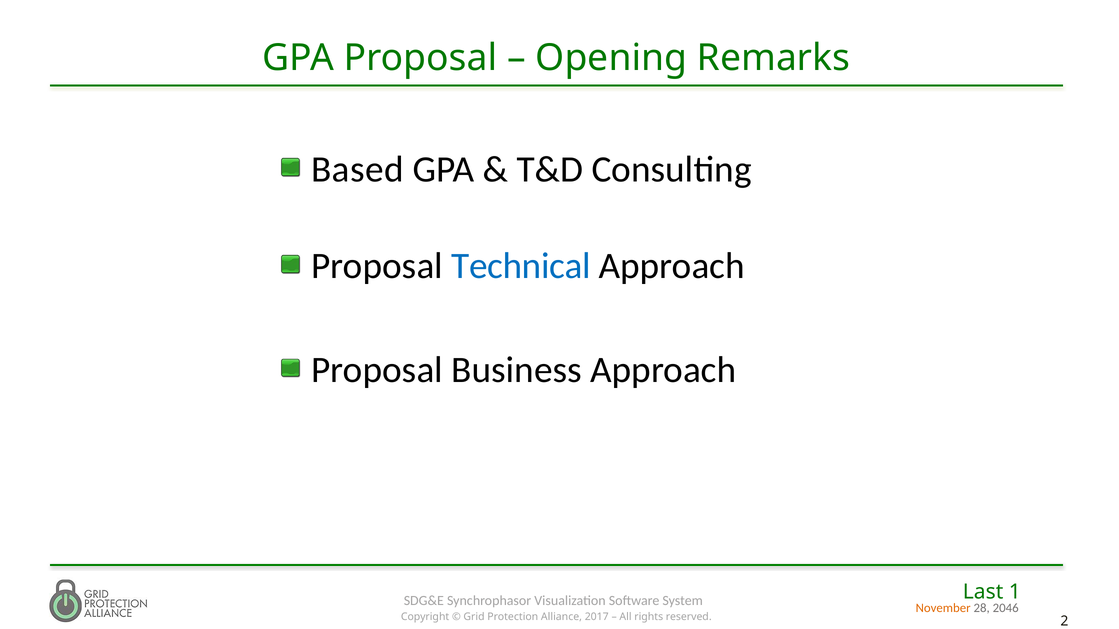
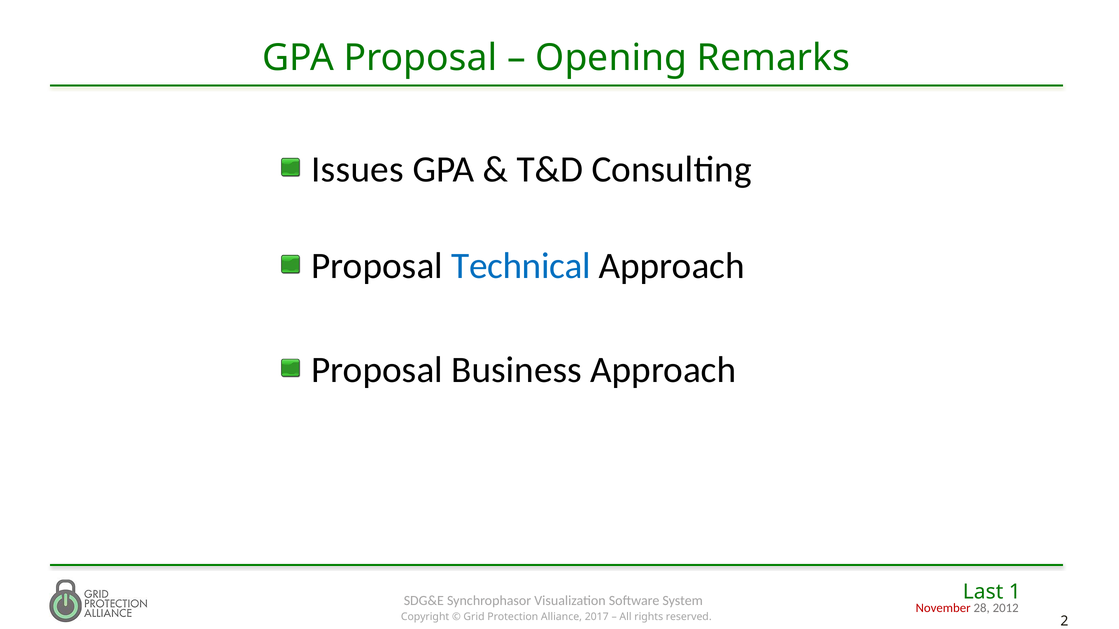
Based: Based -> Issues (358, 170)
November colour: orange -> red (943, 609)
2046: 2046 -> 2012 (1006, 609)
